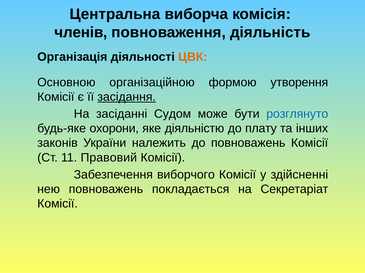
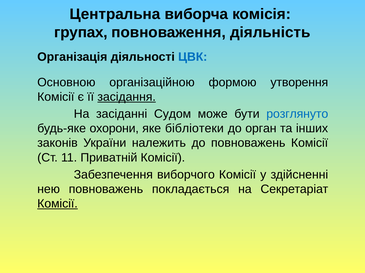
членів: членів -> групах (81, 32)
ЦВК colour: orange -> blue (193, 57)
діяльністю: діяльністю -> бібліотеки (194, 129)
плату: плату -> орган (261, 129)
Правовий: Правовий -> Приватній (109, 158)
Комісії underline: none -> present (58, 204)
